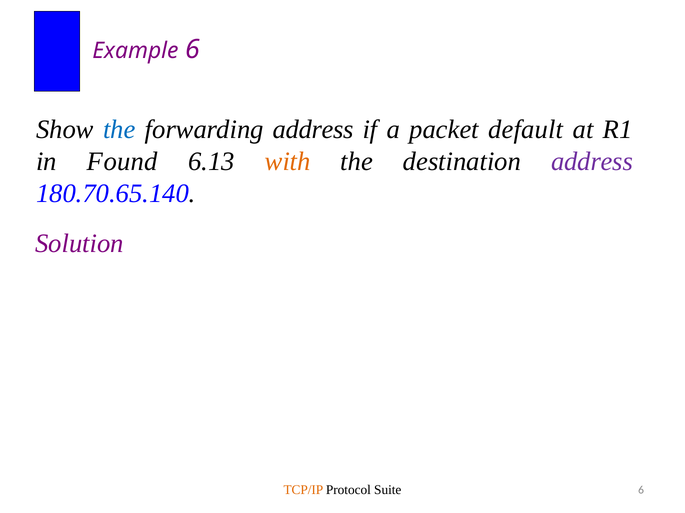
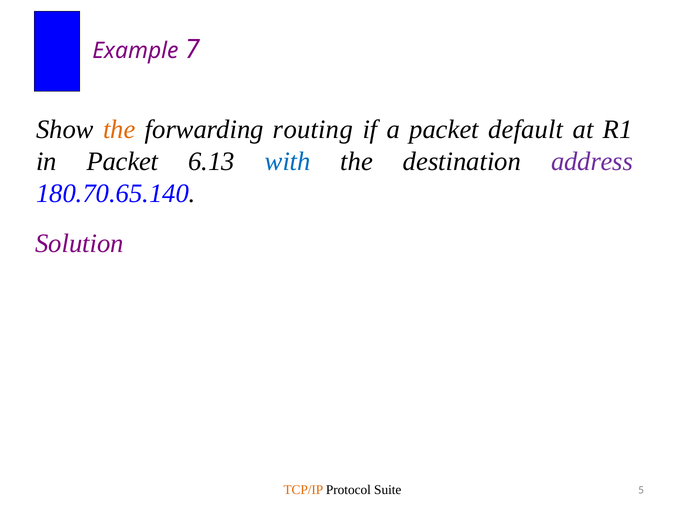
Example 6: 6 -> 7 (193, 50)
the colour: blue -> orange (119, 130)
forwarding address: address -> routing (313, 130)
in Found: Found -> Packet (123, 162)
with colour: orange -> blue (288, 162)
Suite 6: 6 -> 5 (641, 491)
